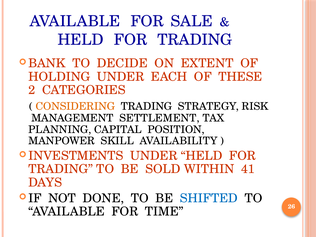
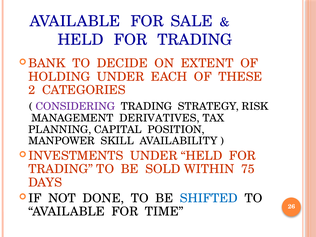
CONSIDERING colour: orange -> purple (75, 106)
SETTLEMENT: SETTLEMENT -> DERIVATIVES (159, 118)
41: 41 -> 75 (248, 169)
